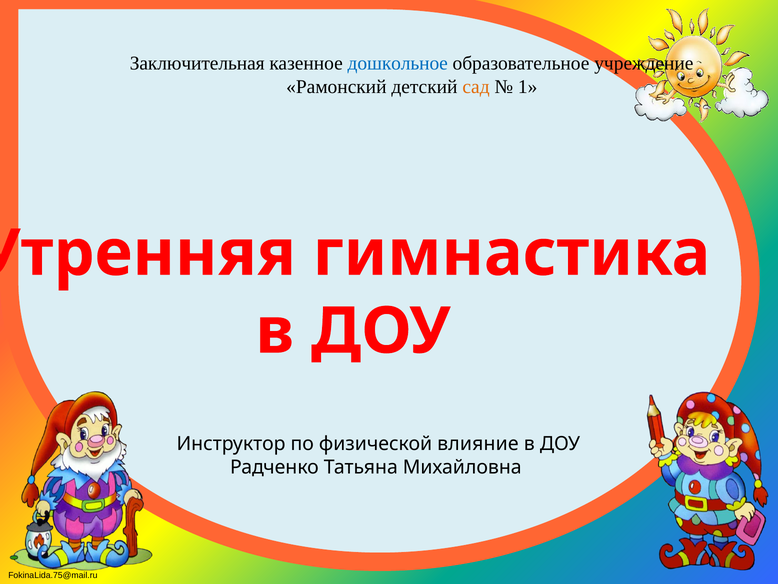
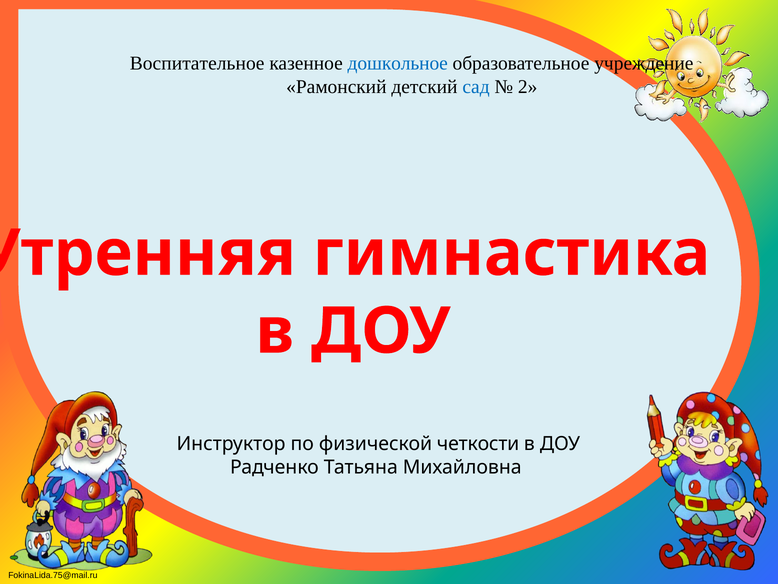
Заключительная: Заключительная -> Воспитательное (197, 64)
сад colour: orange -> blue (476, 87)
1: 1 -> 2 (528, 87)
влияние: влияние -> четкости (478, 443)
